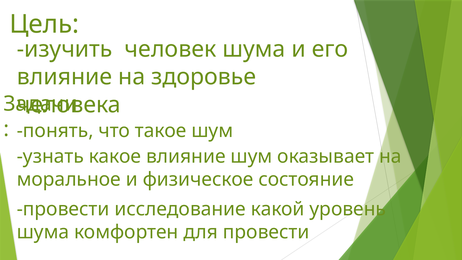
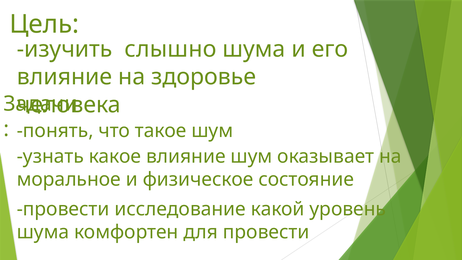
человек: человек -> слышно (170, 49)
